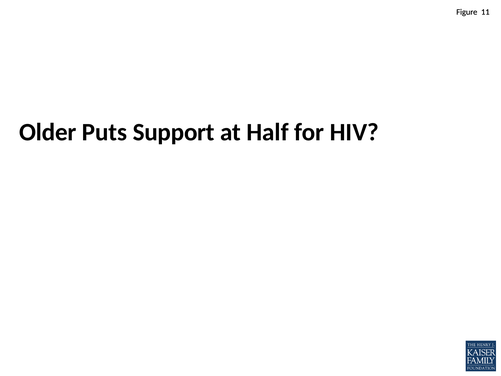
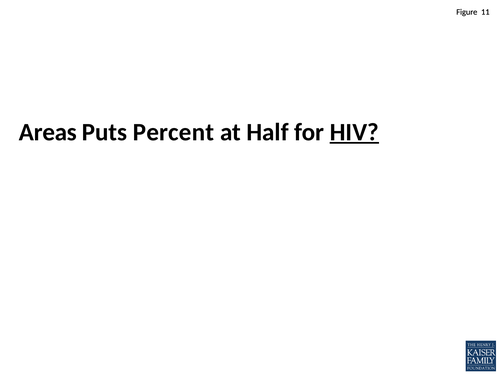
Older: Older -> Areas (48, 132)
Support: Support -> Percent (173, 132)
HIV underline: none -> present (354, 132)
